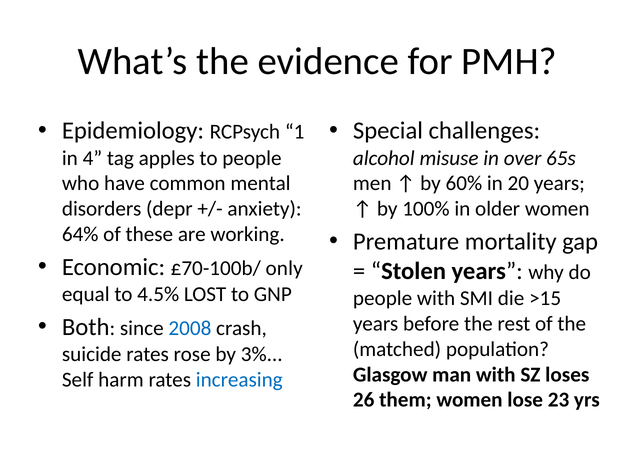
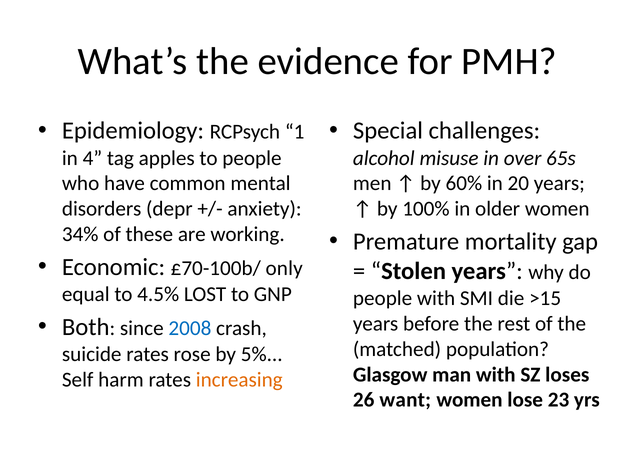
64%: 64% -> 34% (80, 234)
3%: 3% -> 5% (262, 354)
increasing colour: blue -> orange (239, 380)
them: them -> want (405, 400)
